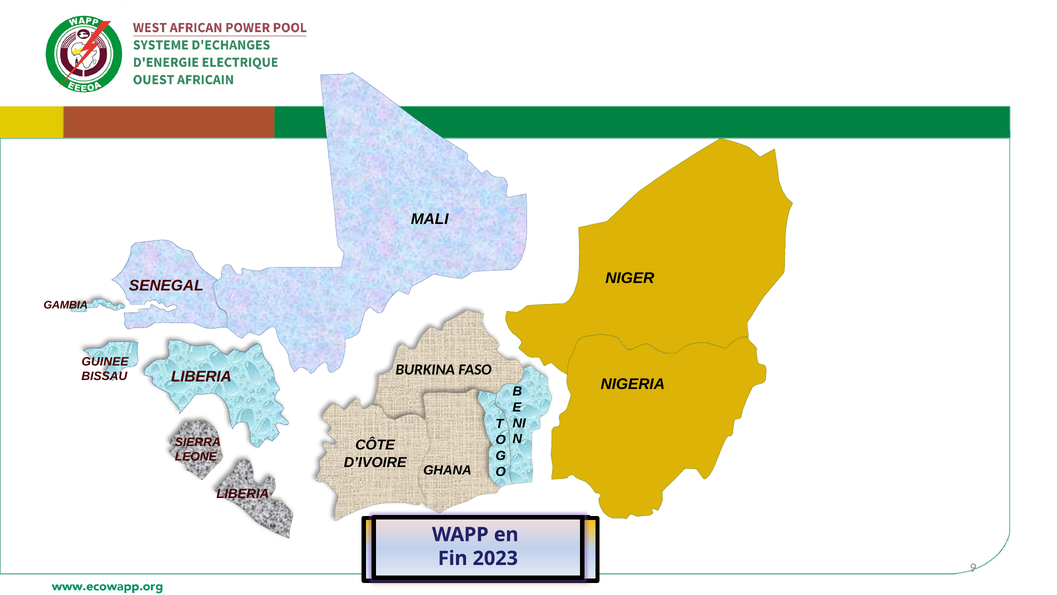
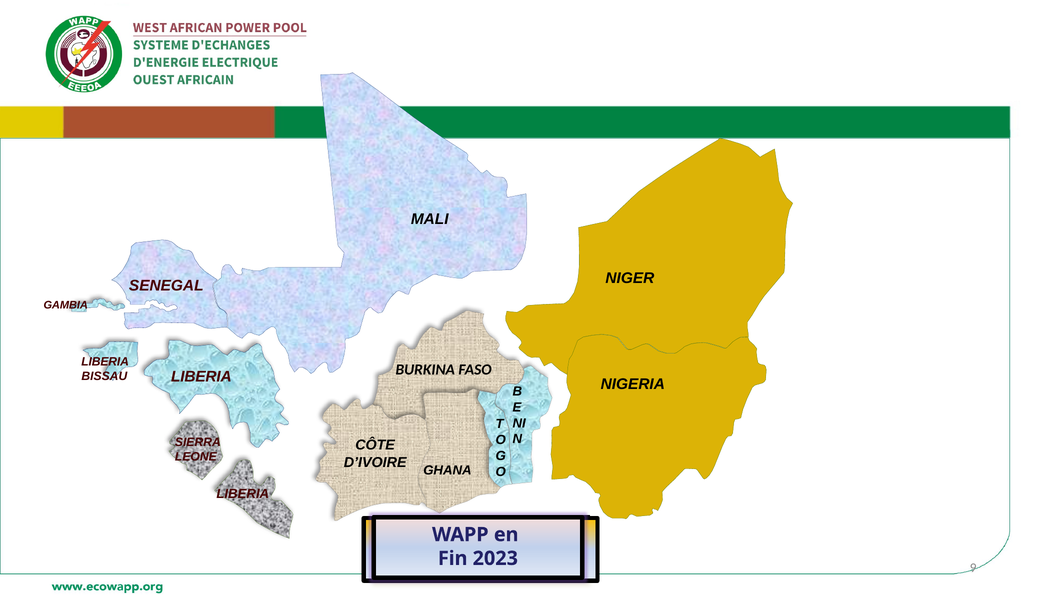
GUINEE: GUINEE -> LIBERIA (105, 361)
